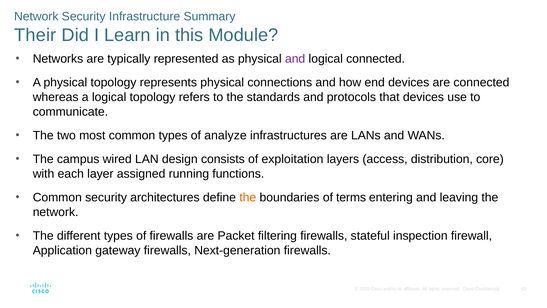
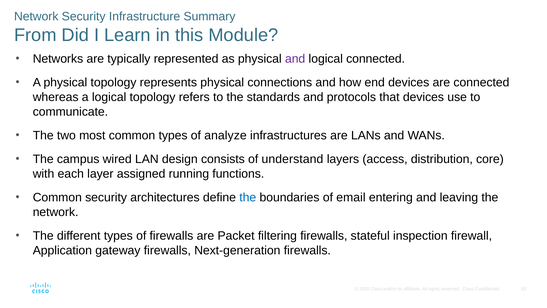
Their: Their -> From (35, 35)
exploitation: exploitation -> understand (292, 159)
the colour: orange -> blue (248, 197)
terms: terms -> email (351, 197)
